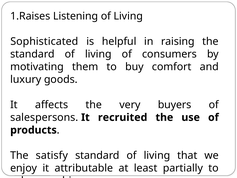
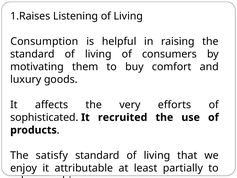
Sophisticated: Sophisticated -> Consumption (44, 41)
buyers: buyers -> efforts (175, 105)
salespersons: salespersons -> sophisticated (44, 117)
